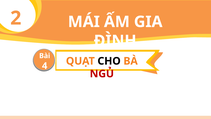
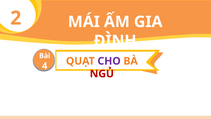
CHO colour: black -> purple (109, 61)
